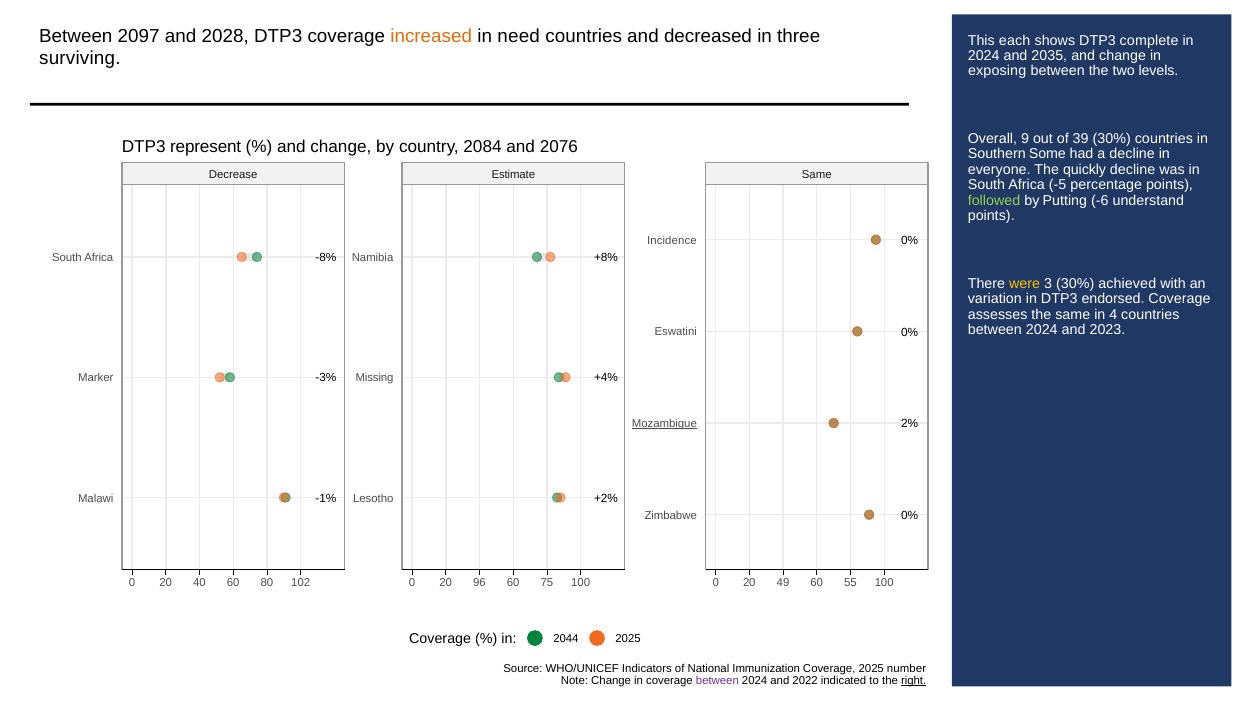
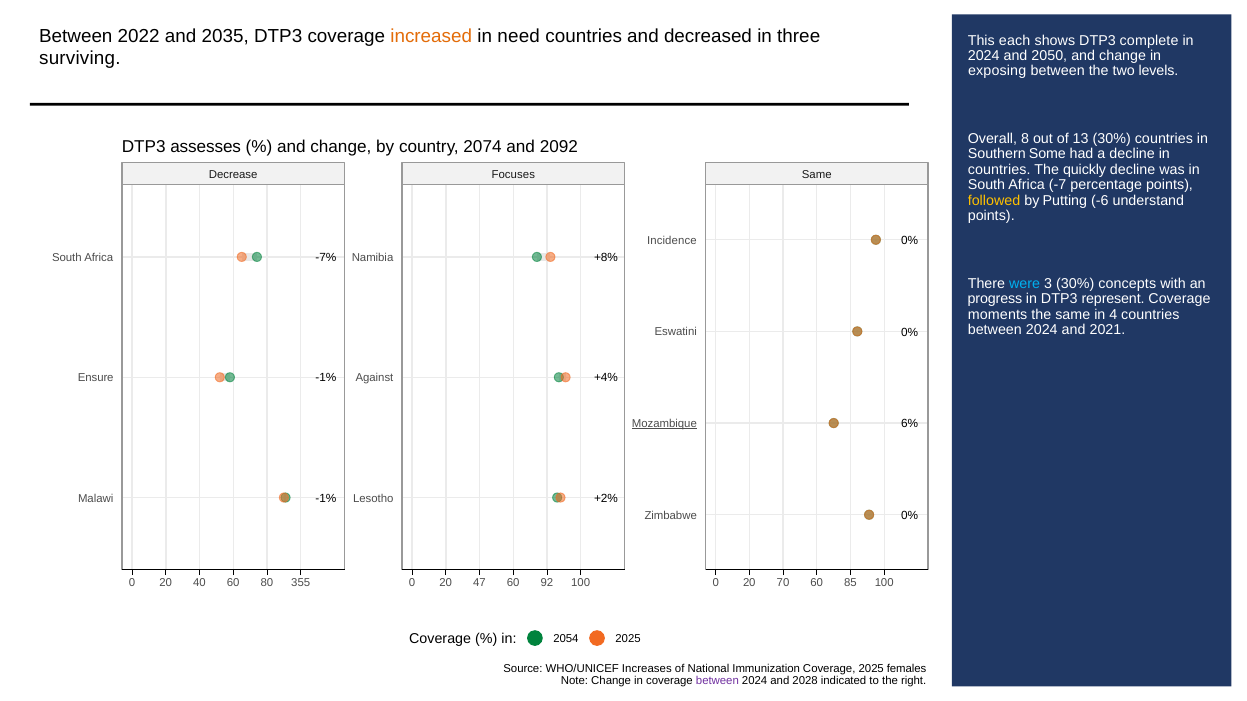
2097: 2097 -> 2022 (139, 36)
2028: 2028 -> 2035 (225, 36)
2035: 2035 -> 2050 (1049, 56)
9: 9 -> 8 (1025, 139)
39: 39 -> 13 (1081, 139)
represent: represent -> assesses (206, 147)
2084: 2084 -> 2074 (483, 147)
2076: 2076 -> 2092 (559, 147)
everyone: everyone -> countries (999, 170)
Estimate: Estimate -> Focuses (513, 175)
-5: -5 -> -7 (1058, 185)
followed colour: light green -> yellow (994, 201)
-8%: -8% -> -7% (326, 258)
were colour: yellow -> light blue (1025, 284)
achieved: achieved -> concepts (1127, 284)
variation: variation -> progress (995, 299)
endorsed: endorsed -> represent (1113, 299)
assesses: assesses -> moments (998, 315)
2023: 2023 -> 2021 (1107, 330)
-3%: -3% -> -1% (326, 378)
Marker: Marker -> Ensure (96, 378)
Missing: Missing -> Against (374, 378)
2%: 2% -> 6% (910, 424)
102: 102 -> 355 (301, 583)
96: 96 -> 47 (480, 583)
75: 75 -> 92 (547, 583)
49: 49 -> 70 (783, 583)
55: 55 -> 85 (850, 583)
2044: 2044 -> 2054 (566, 639)
Indicators: Indicators -> Increases (647, 669)
number: number -> females (907, 669)
2022: 2022 -> 2028 (805, 681)
right underline: present -> none (914, 681)
